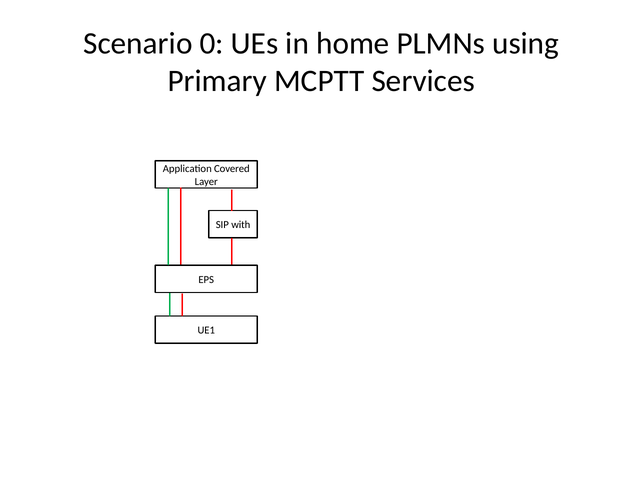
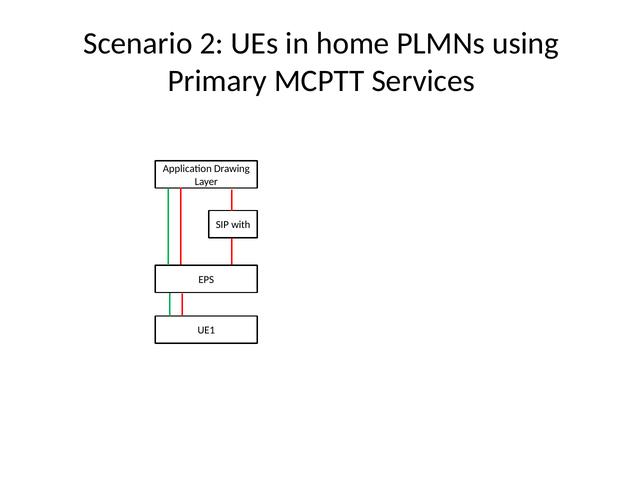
0: 0 -> 2 (212, 43)
Covered: Covered -> Drawing (232, 169)
